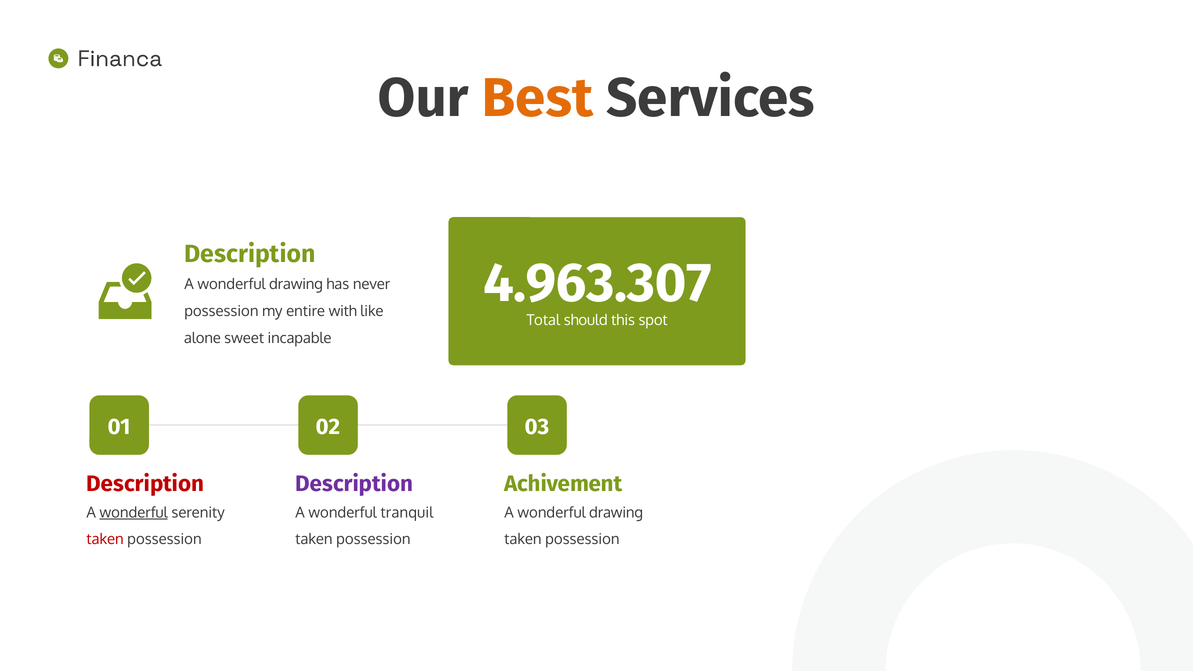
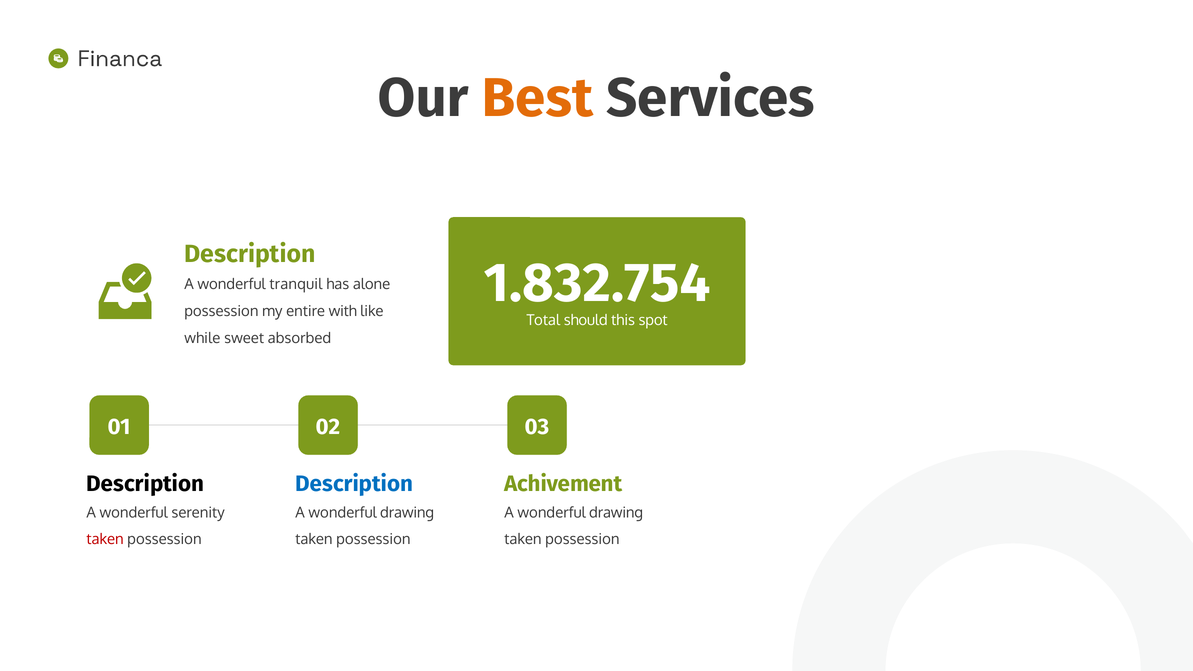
4.963.307: 4.963.307 -> 1.832.754 (597, 283)
drawing: drawing -> tranquil (296, 285)
never: never -> alone (372, 285)
alone: alone -> while (202, 338)
incapable: incapable -> absorbed (299, 338)
Description colour: red -> black (145, 484)
Description colour: purple -> blue (354, 484)
wonderful underline: present -> none (134, 513)
tranquil: tranquil -> drawing (407, 513)
